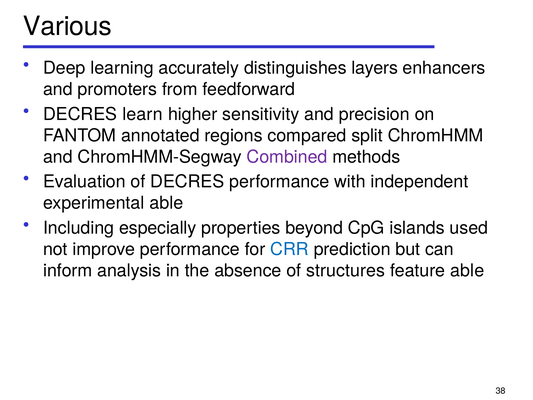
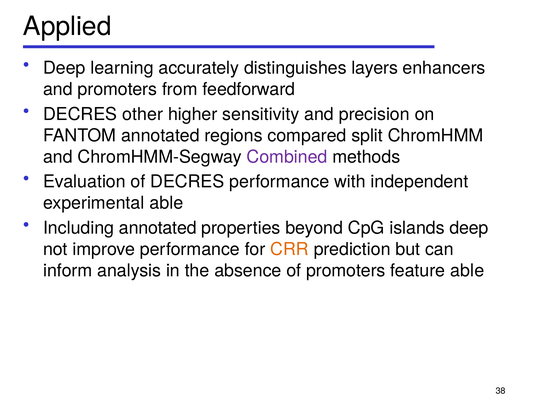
Various: Various -> Applied (67, 26)
learn: learn -> other (143, 114)
Including especially: especially -> annotated (158, 228)
islands used: used -> deep (469, 228)
CRR colour: blue -> orange (290, 249)
of structures: structures -> promoters (346, 270)
